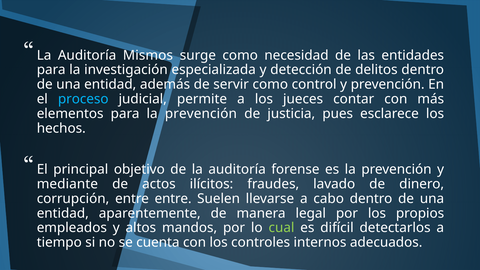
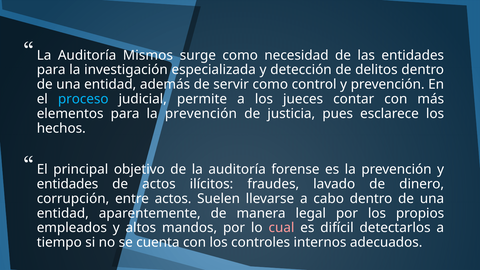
mediante: mediante -> entidades (67, 184)
entre entre: entre -> actos (173, 199)
cual colour: light green -> pink (282, 228)
